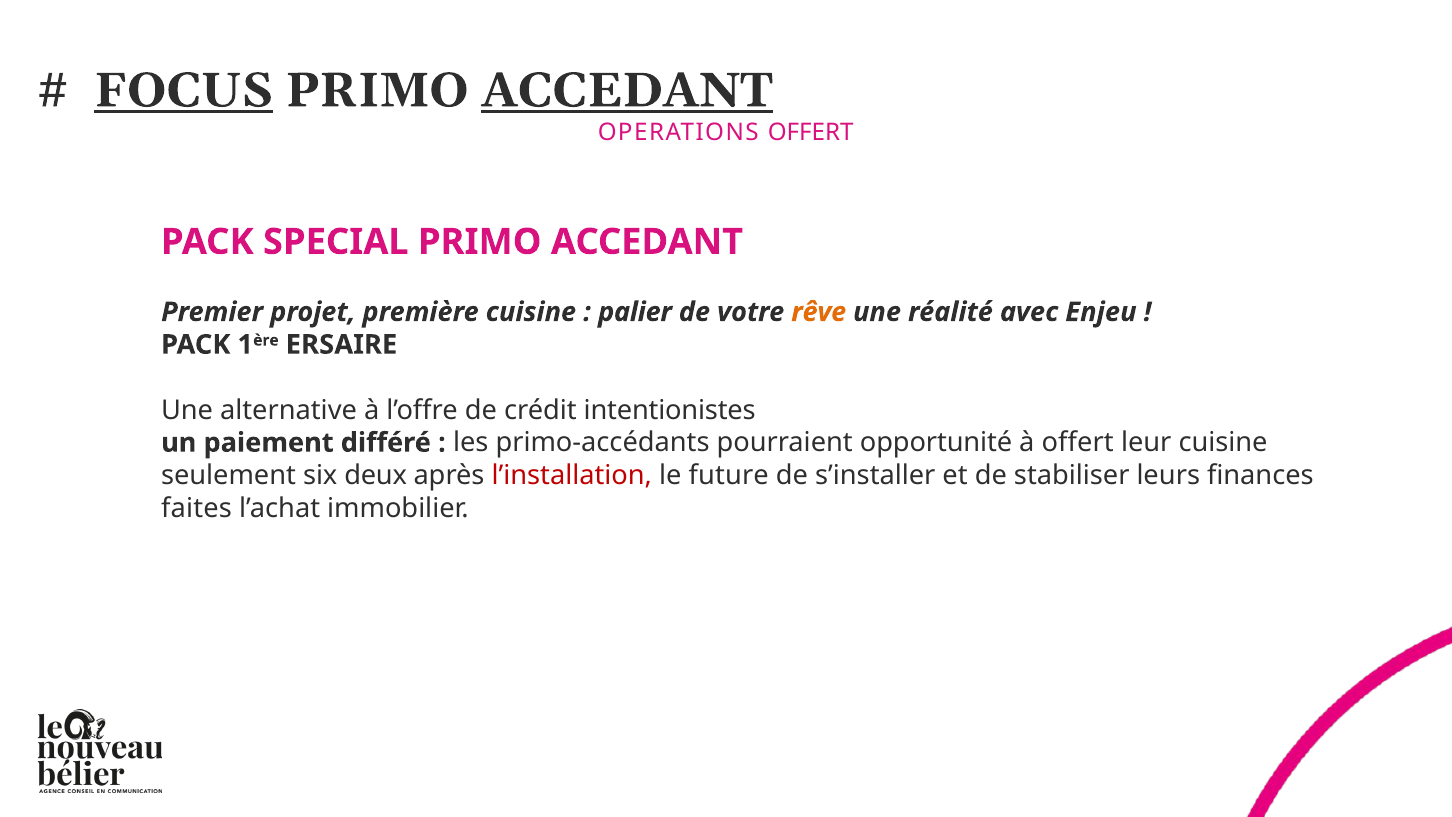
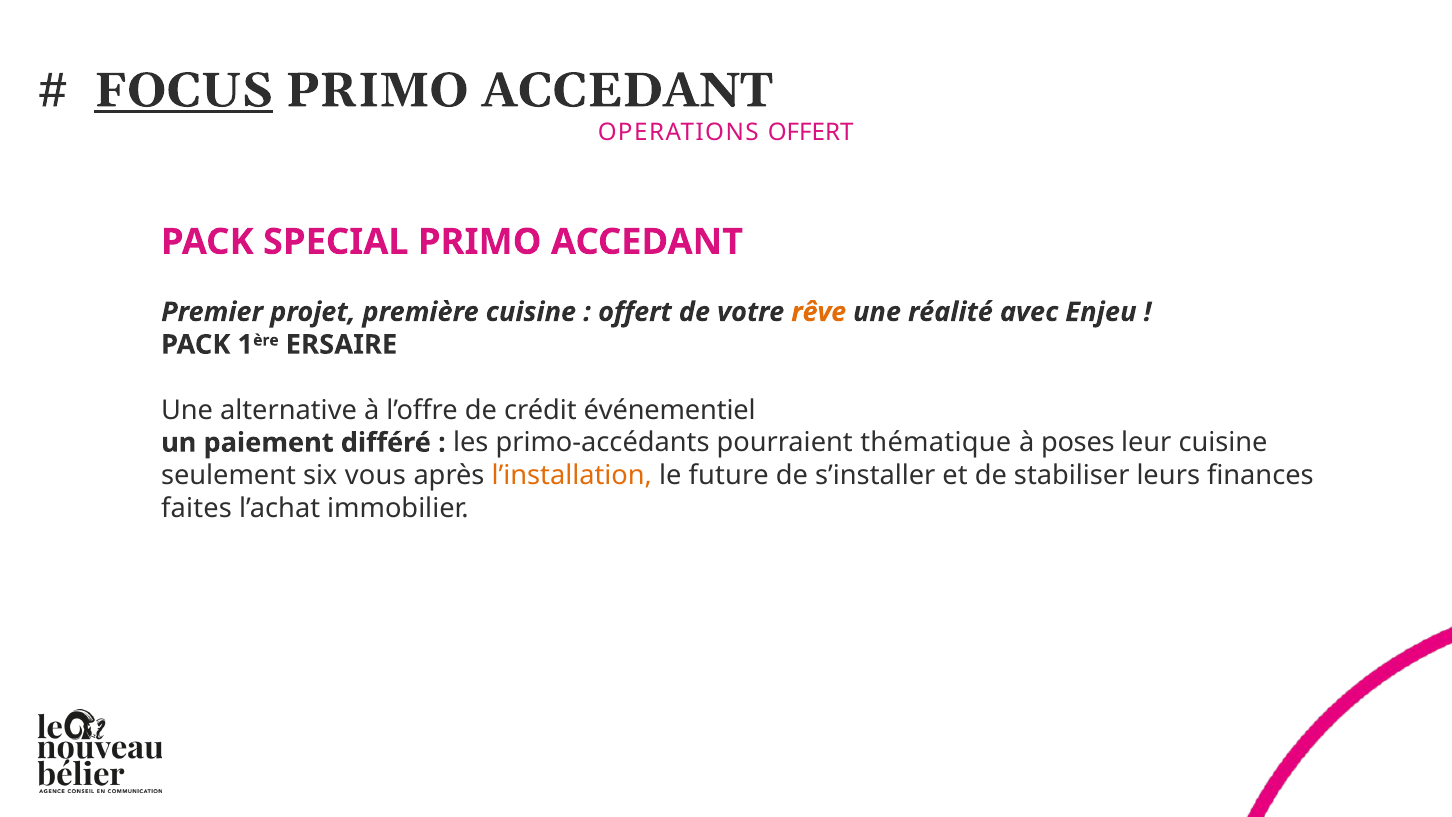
ACCEDANT underline: present -> none (627, 90)
palier: palier -> offert (635, 312)
intentionistes: intentionistes -> événementiel (670, 410)
opportunité: opportunité -> thématique (936, 443)
à offert: offert -> poses (1078, 443)
deux: deux -> vous (375, 475)
l’installation colour: red -> orange (572, 475)
